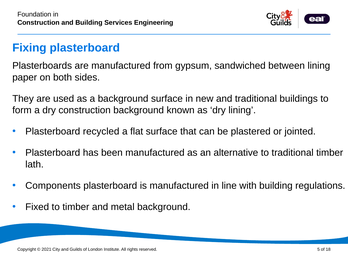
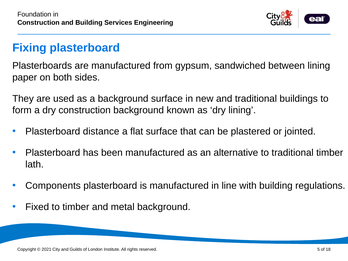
recycled: recycled -> distance (101, 131)
